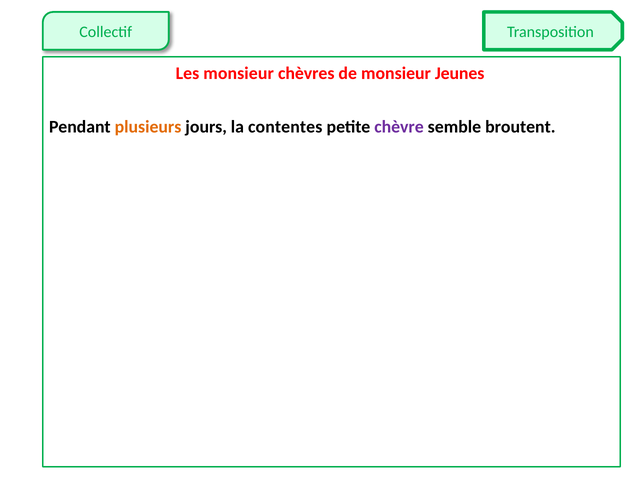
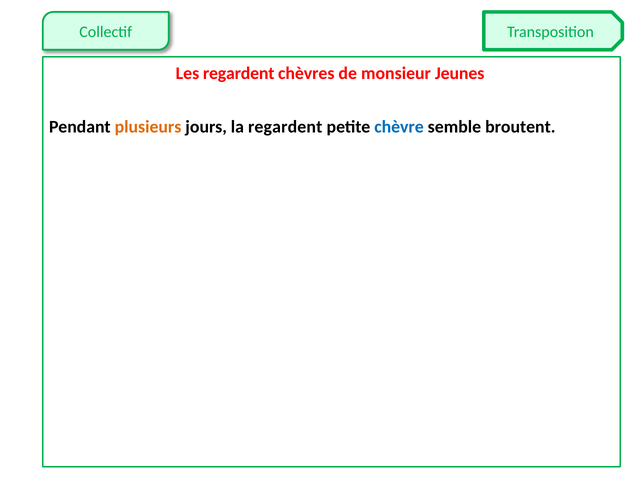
Les monsieur: monsieur -> regardent (239, 74)
la contentes: contentes -> regardent (285, 127)
chèvre colour: purple -> blue (399, 127)
